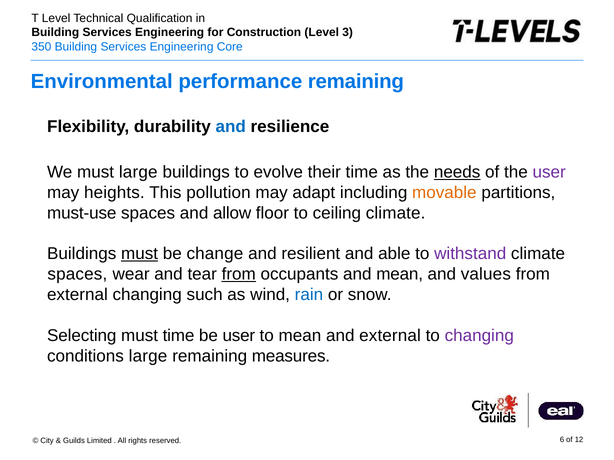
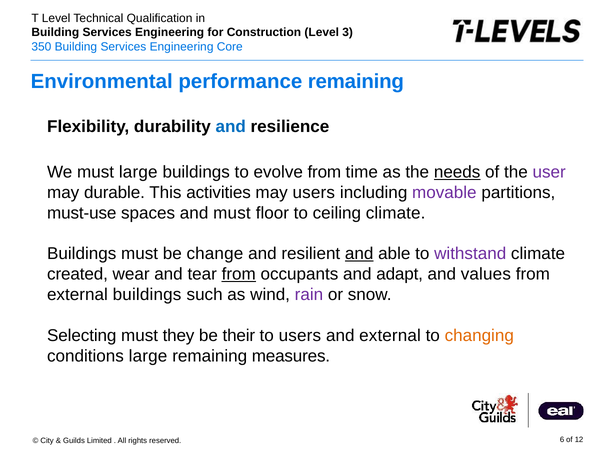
evolve their: their -> from (324, 172)
heights: heights -> durable (114, 193)
pollution: pollution -> activities (219, 193)
may adapt: adapt -> users (314, 193)
movable colour: orange -> purple (444, 193)
and allow: allow -> must (232, 213)
must underline: present -> none (140, 254)
and underline: none -> present (359, 254)
spaces: spaces -> created (77, 275)
and mean: mean -> adapt (400, 275)
external changing: changing -> buildings (147, 295)
rain colour: blue -> purple (309, 295)
must time: time -> they (179, 336)
be user: user -> their (239, 336)
to mean: mean -> users (300, 336)
changing colour: purple -> orange (479, 336)
